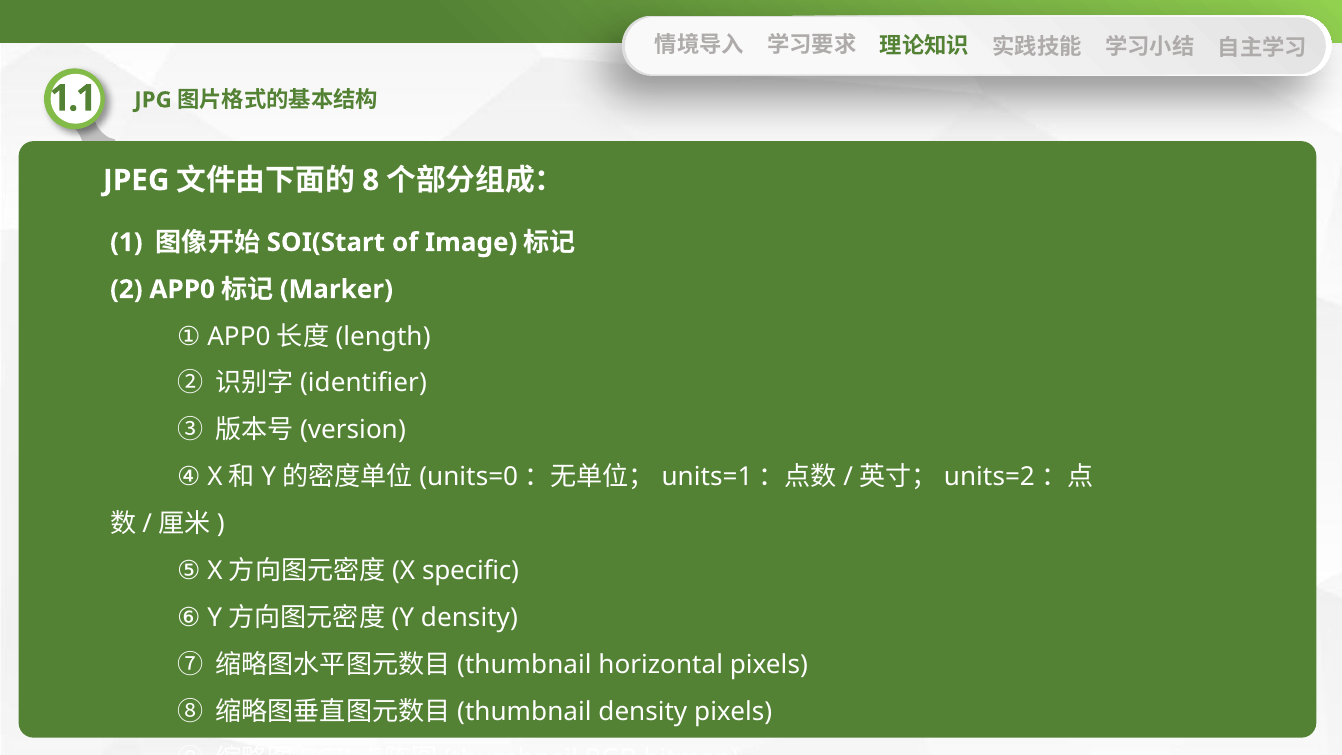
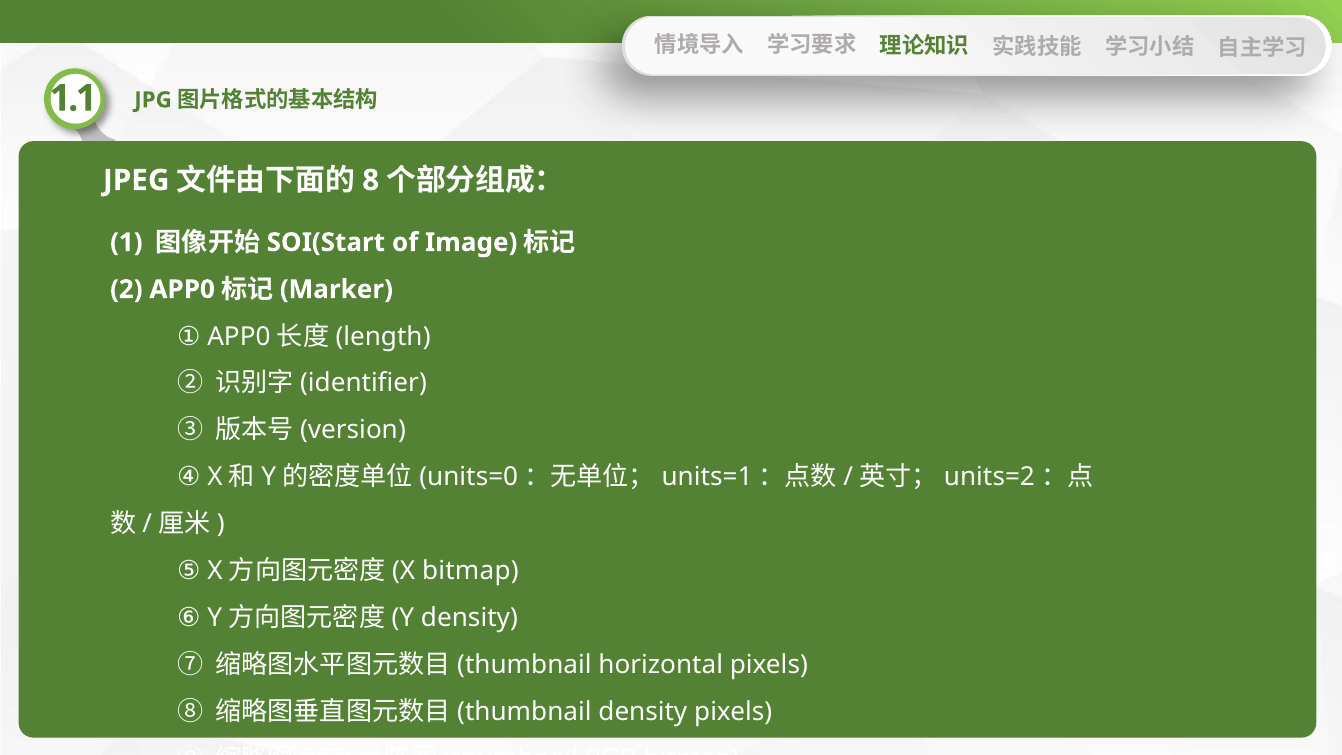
specific: specific -> bitmap (470, 571)
